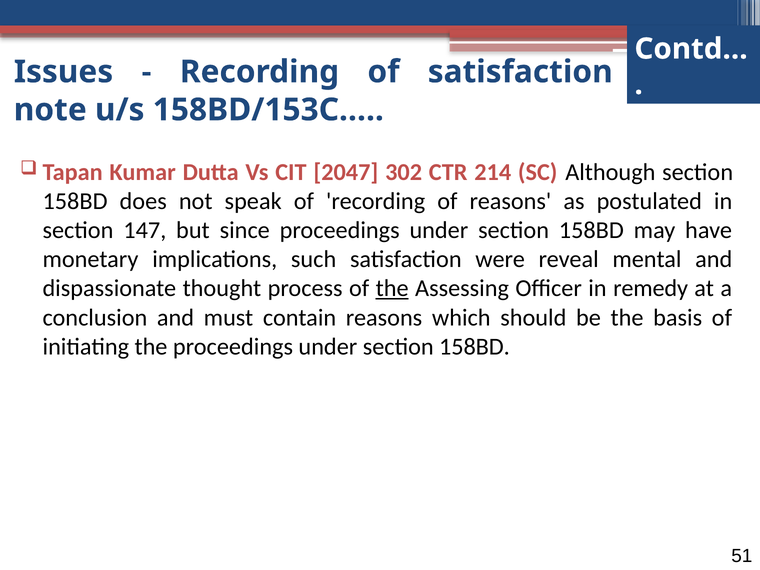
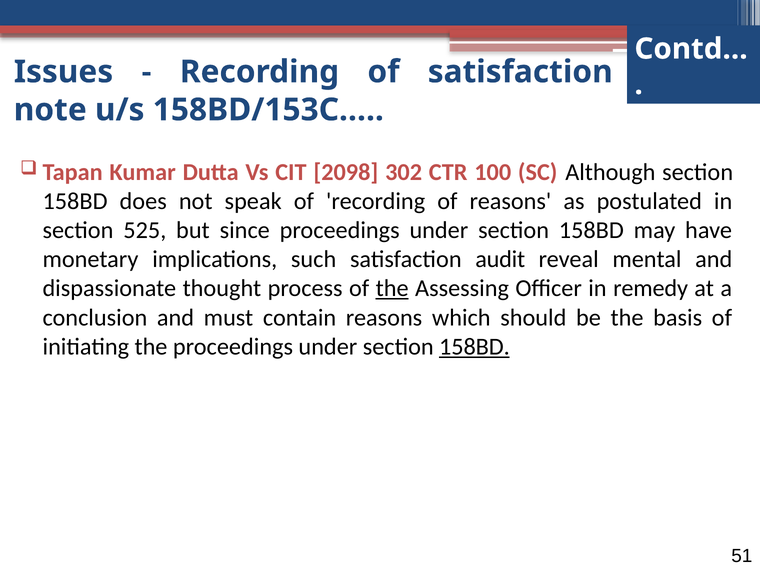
2047: 2047 -> 2098 (346, 172)
214: 214 -> 100 (493, 172)
147: 147 -> 525 (145, 230)
were: were -> audit (500, 259)
158BD underline: none -> present (474, 347)
